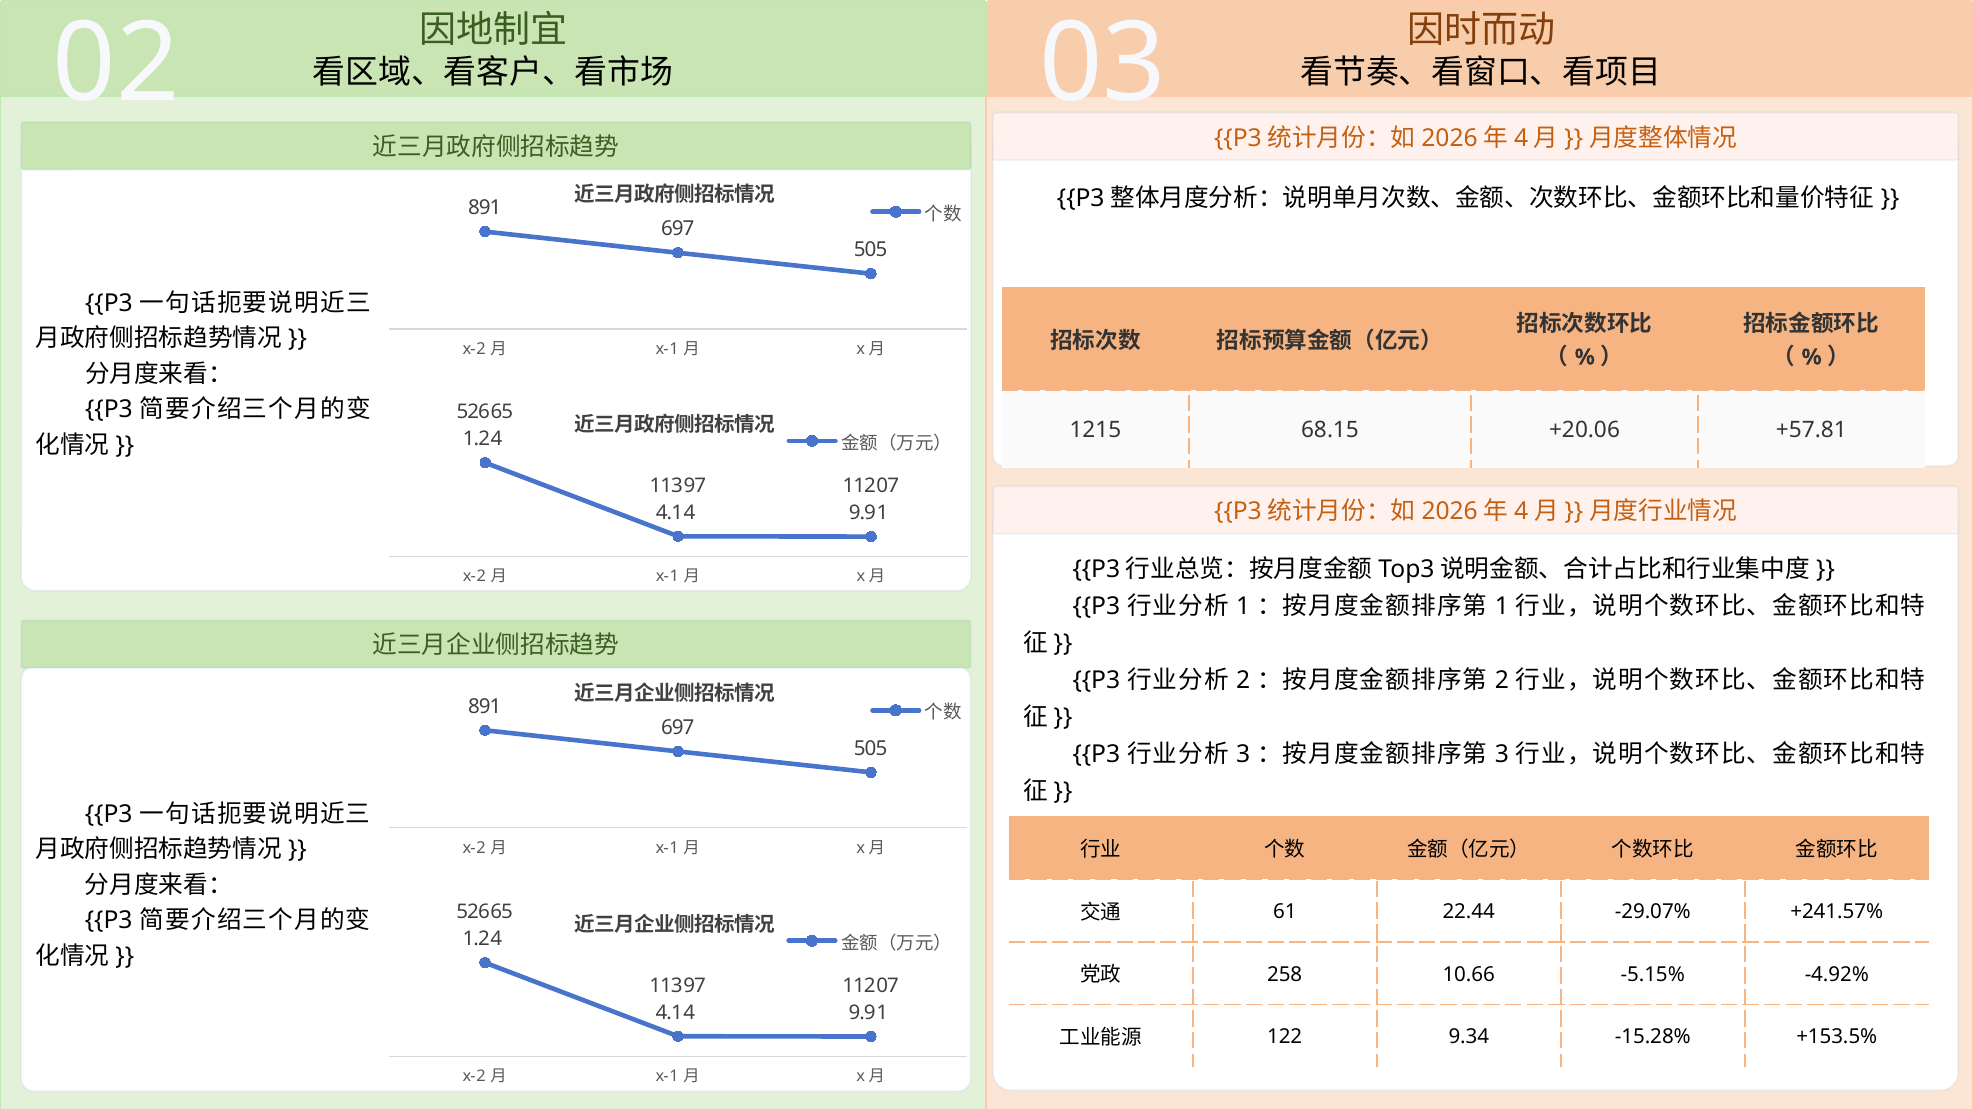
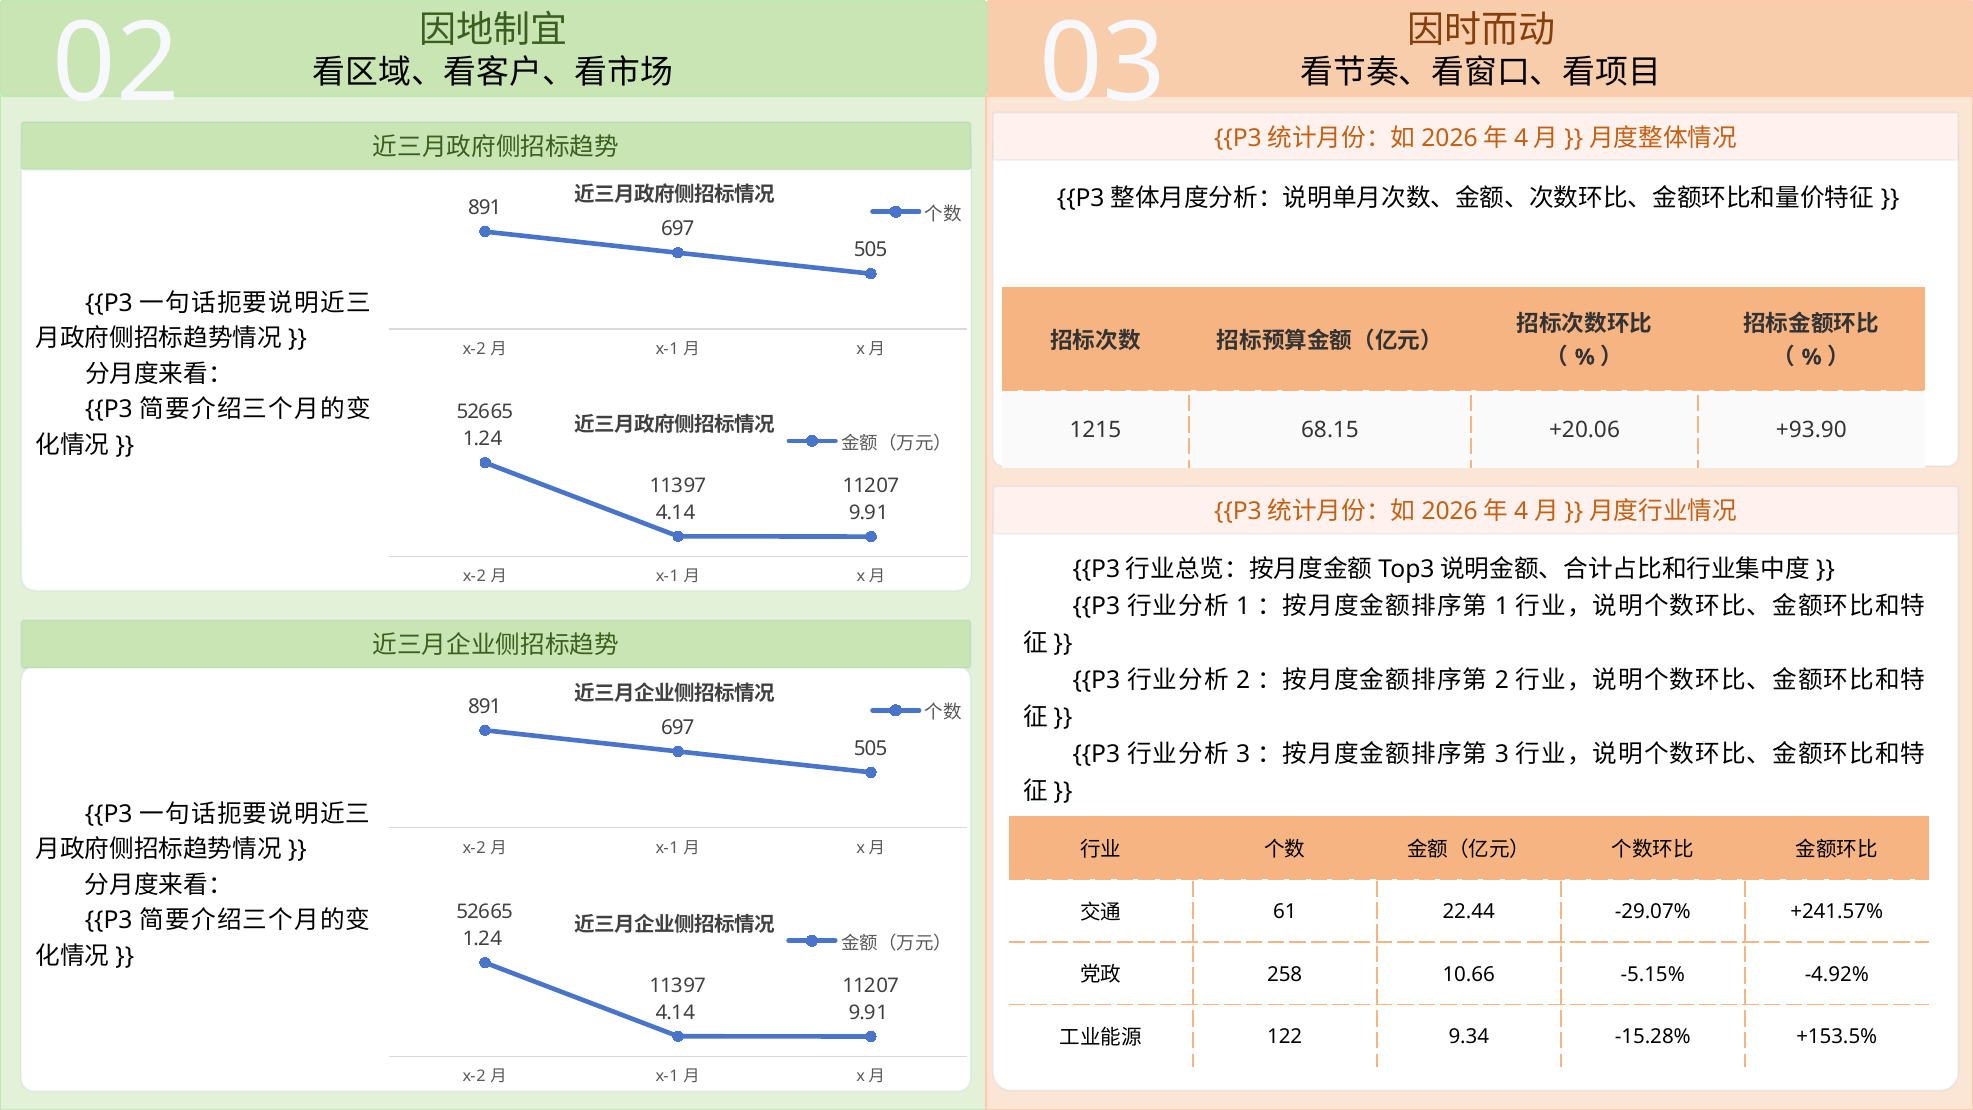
+57.81: +57.81 -> +93.90 (1811, 430)
